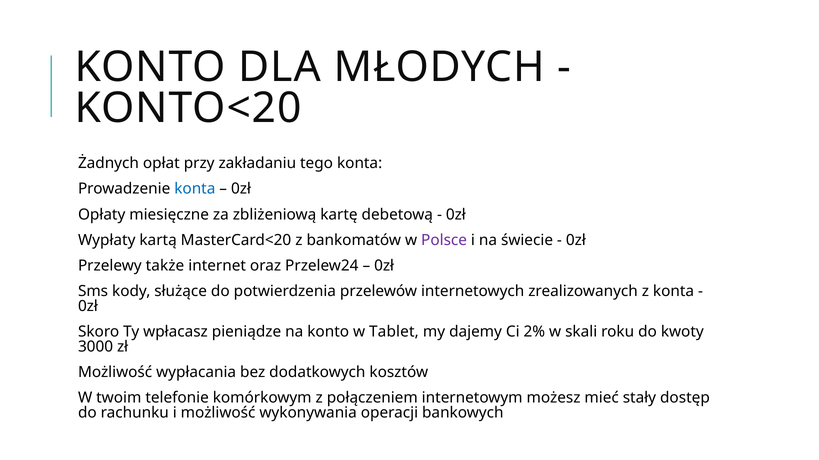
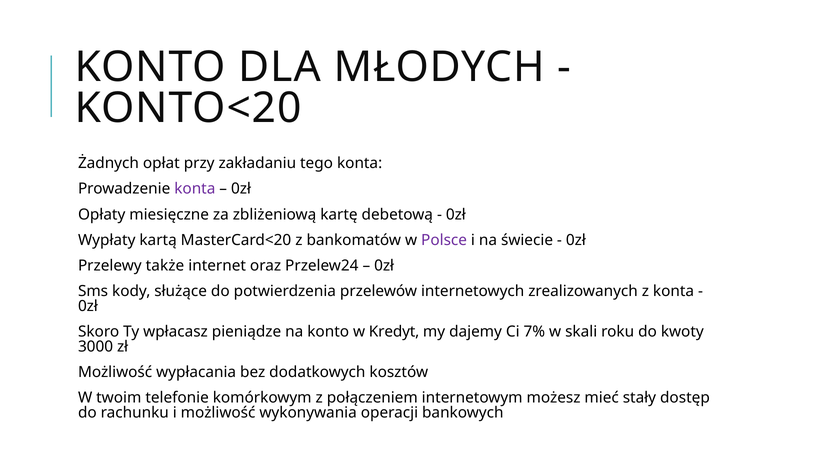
konta colour: blue -> purple (195, 189)
Tablet: Tablet -> Kredyt (394, 332)
2%: 2% -> 7% (534, 332)
